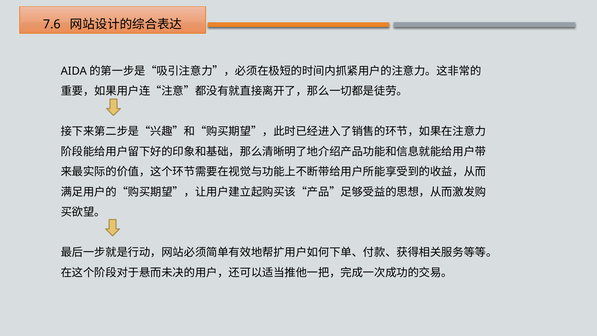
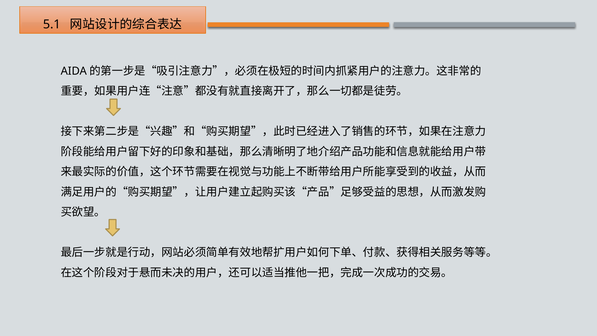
7.6: 7.6 -> 5.1 (52, 24)
